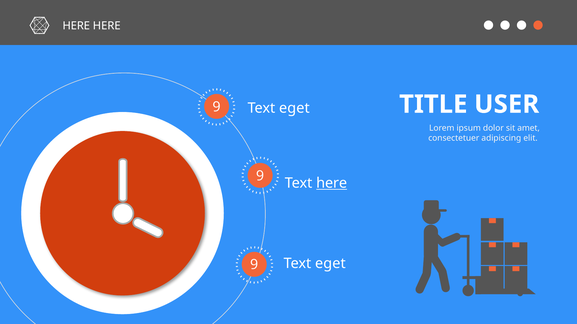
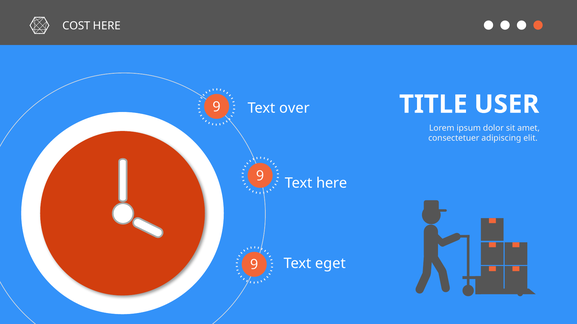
HERE: HERE -> COST (76, 26)
eget: eget -> over (294, 108)
here underline: present -> none (332, 183)
